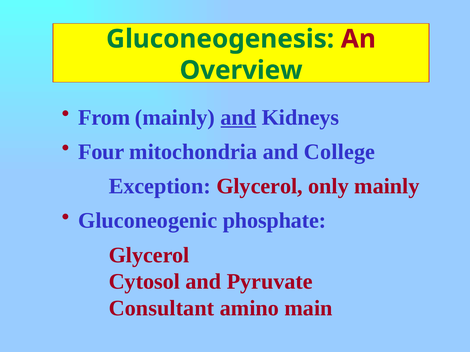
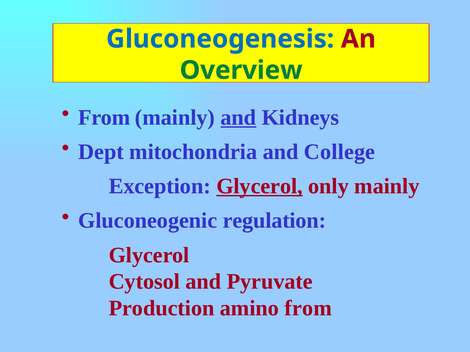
Gluconeogenesis colour: green -> blue (220, 39)
Four: Four -> Dept (101, 152)
Glycerol underline: none -> present (260, 187)
phosphate: phosphate -> regulation (274, 221)
Consultant: Consultant -> Production (162, 309)
amino main: main -> from (308, 309)
